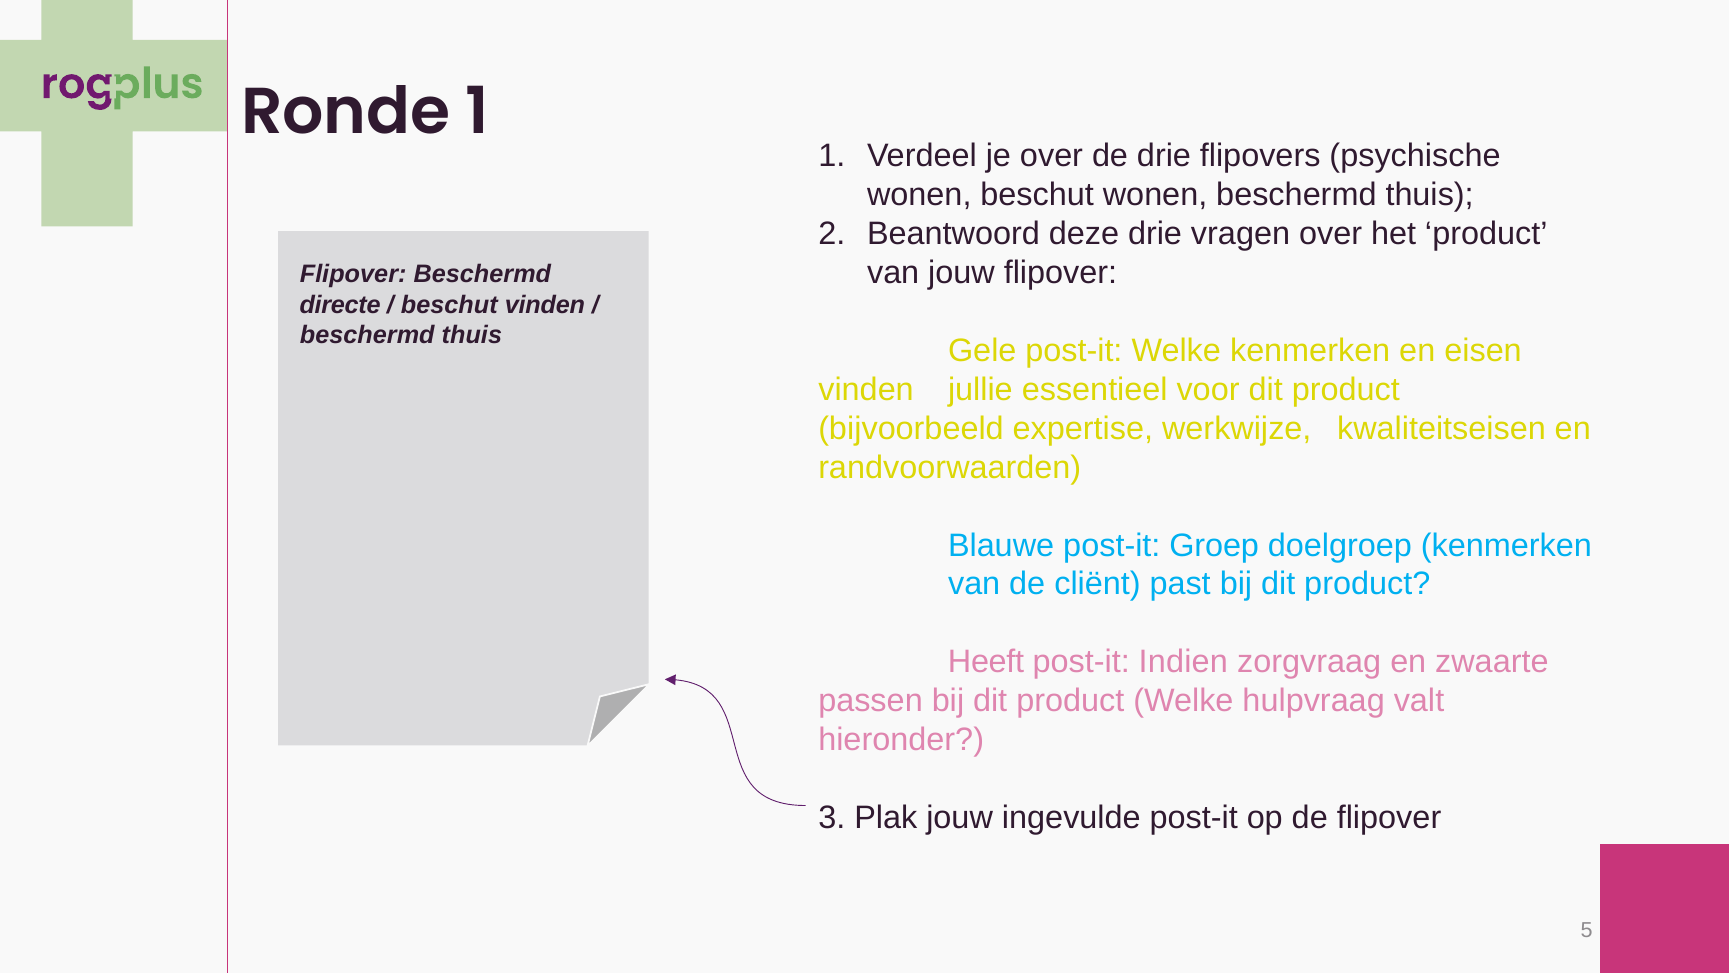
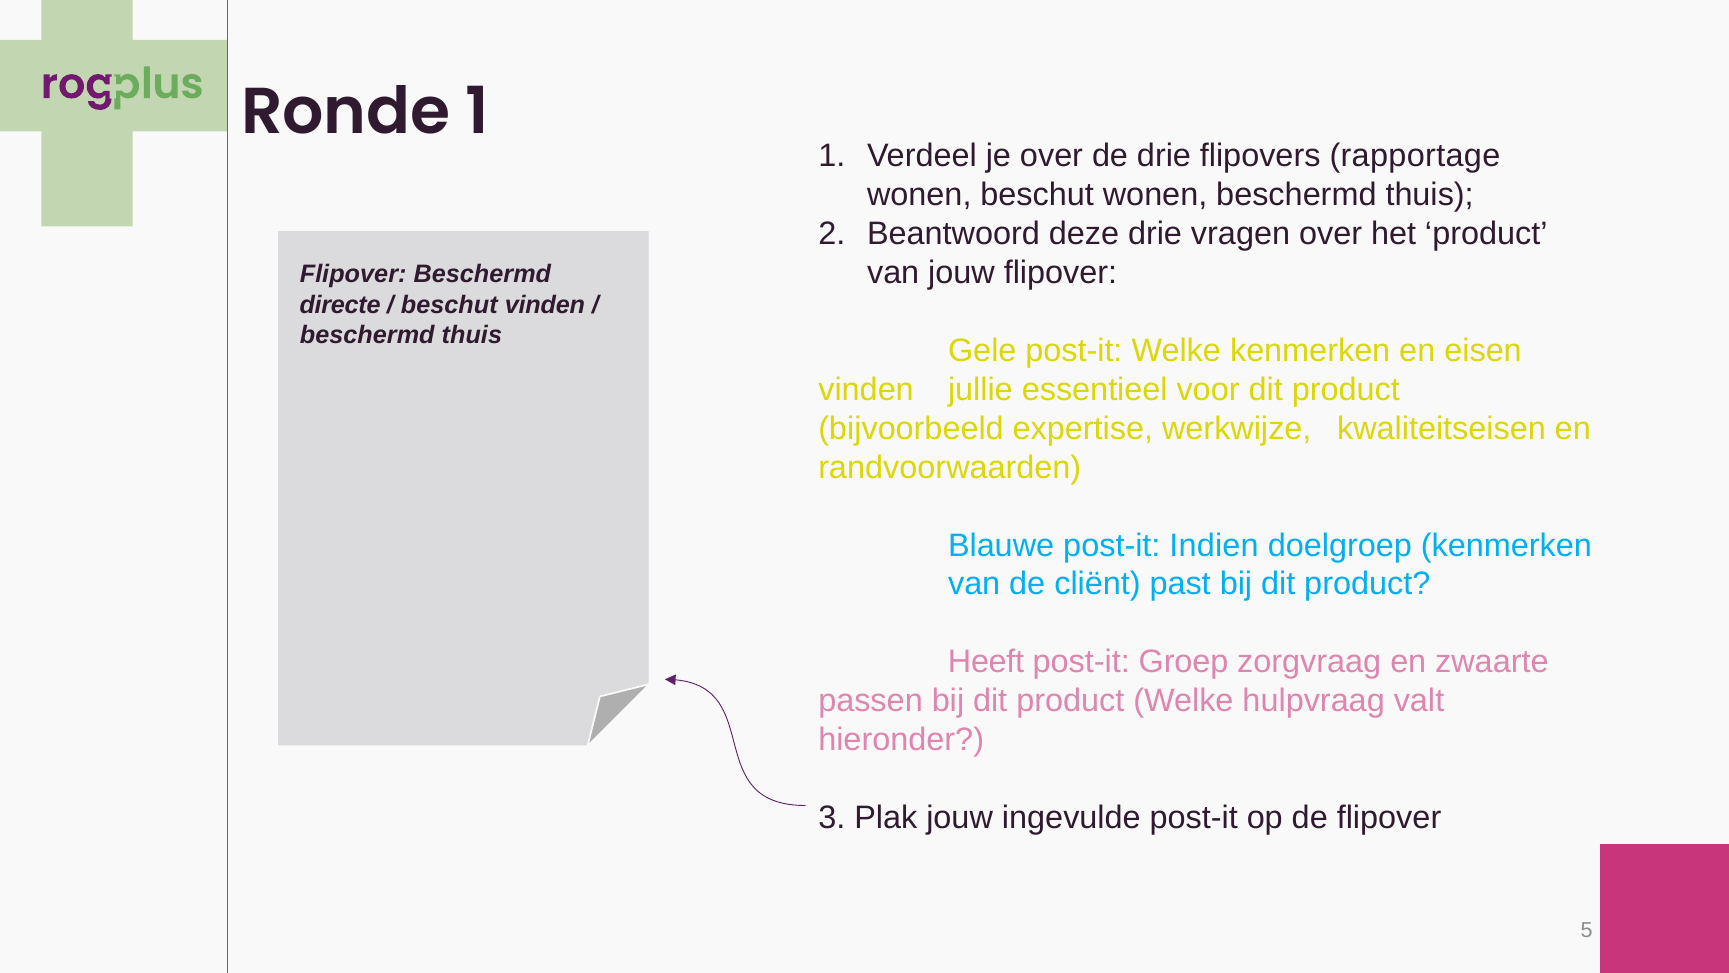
psychische: psychische -> rapportage (1415, 156)
Groep: Groep -> Indien (1214, 545)
Indien: Indien -> Groep (1183, 662)
